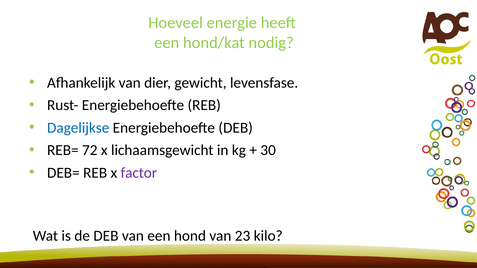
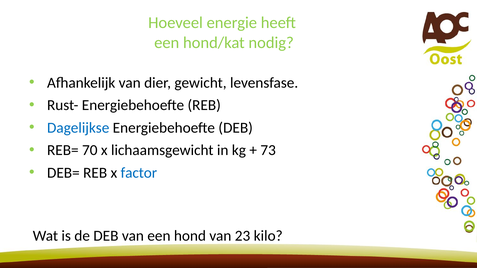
72: 72 -> 70 (90, 150)
30: 30 -> 73 (268, 150)
factor colour: purple -> blue (139, 173)
